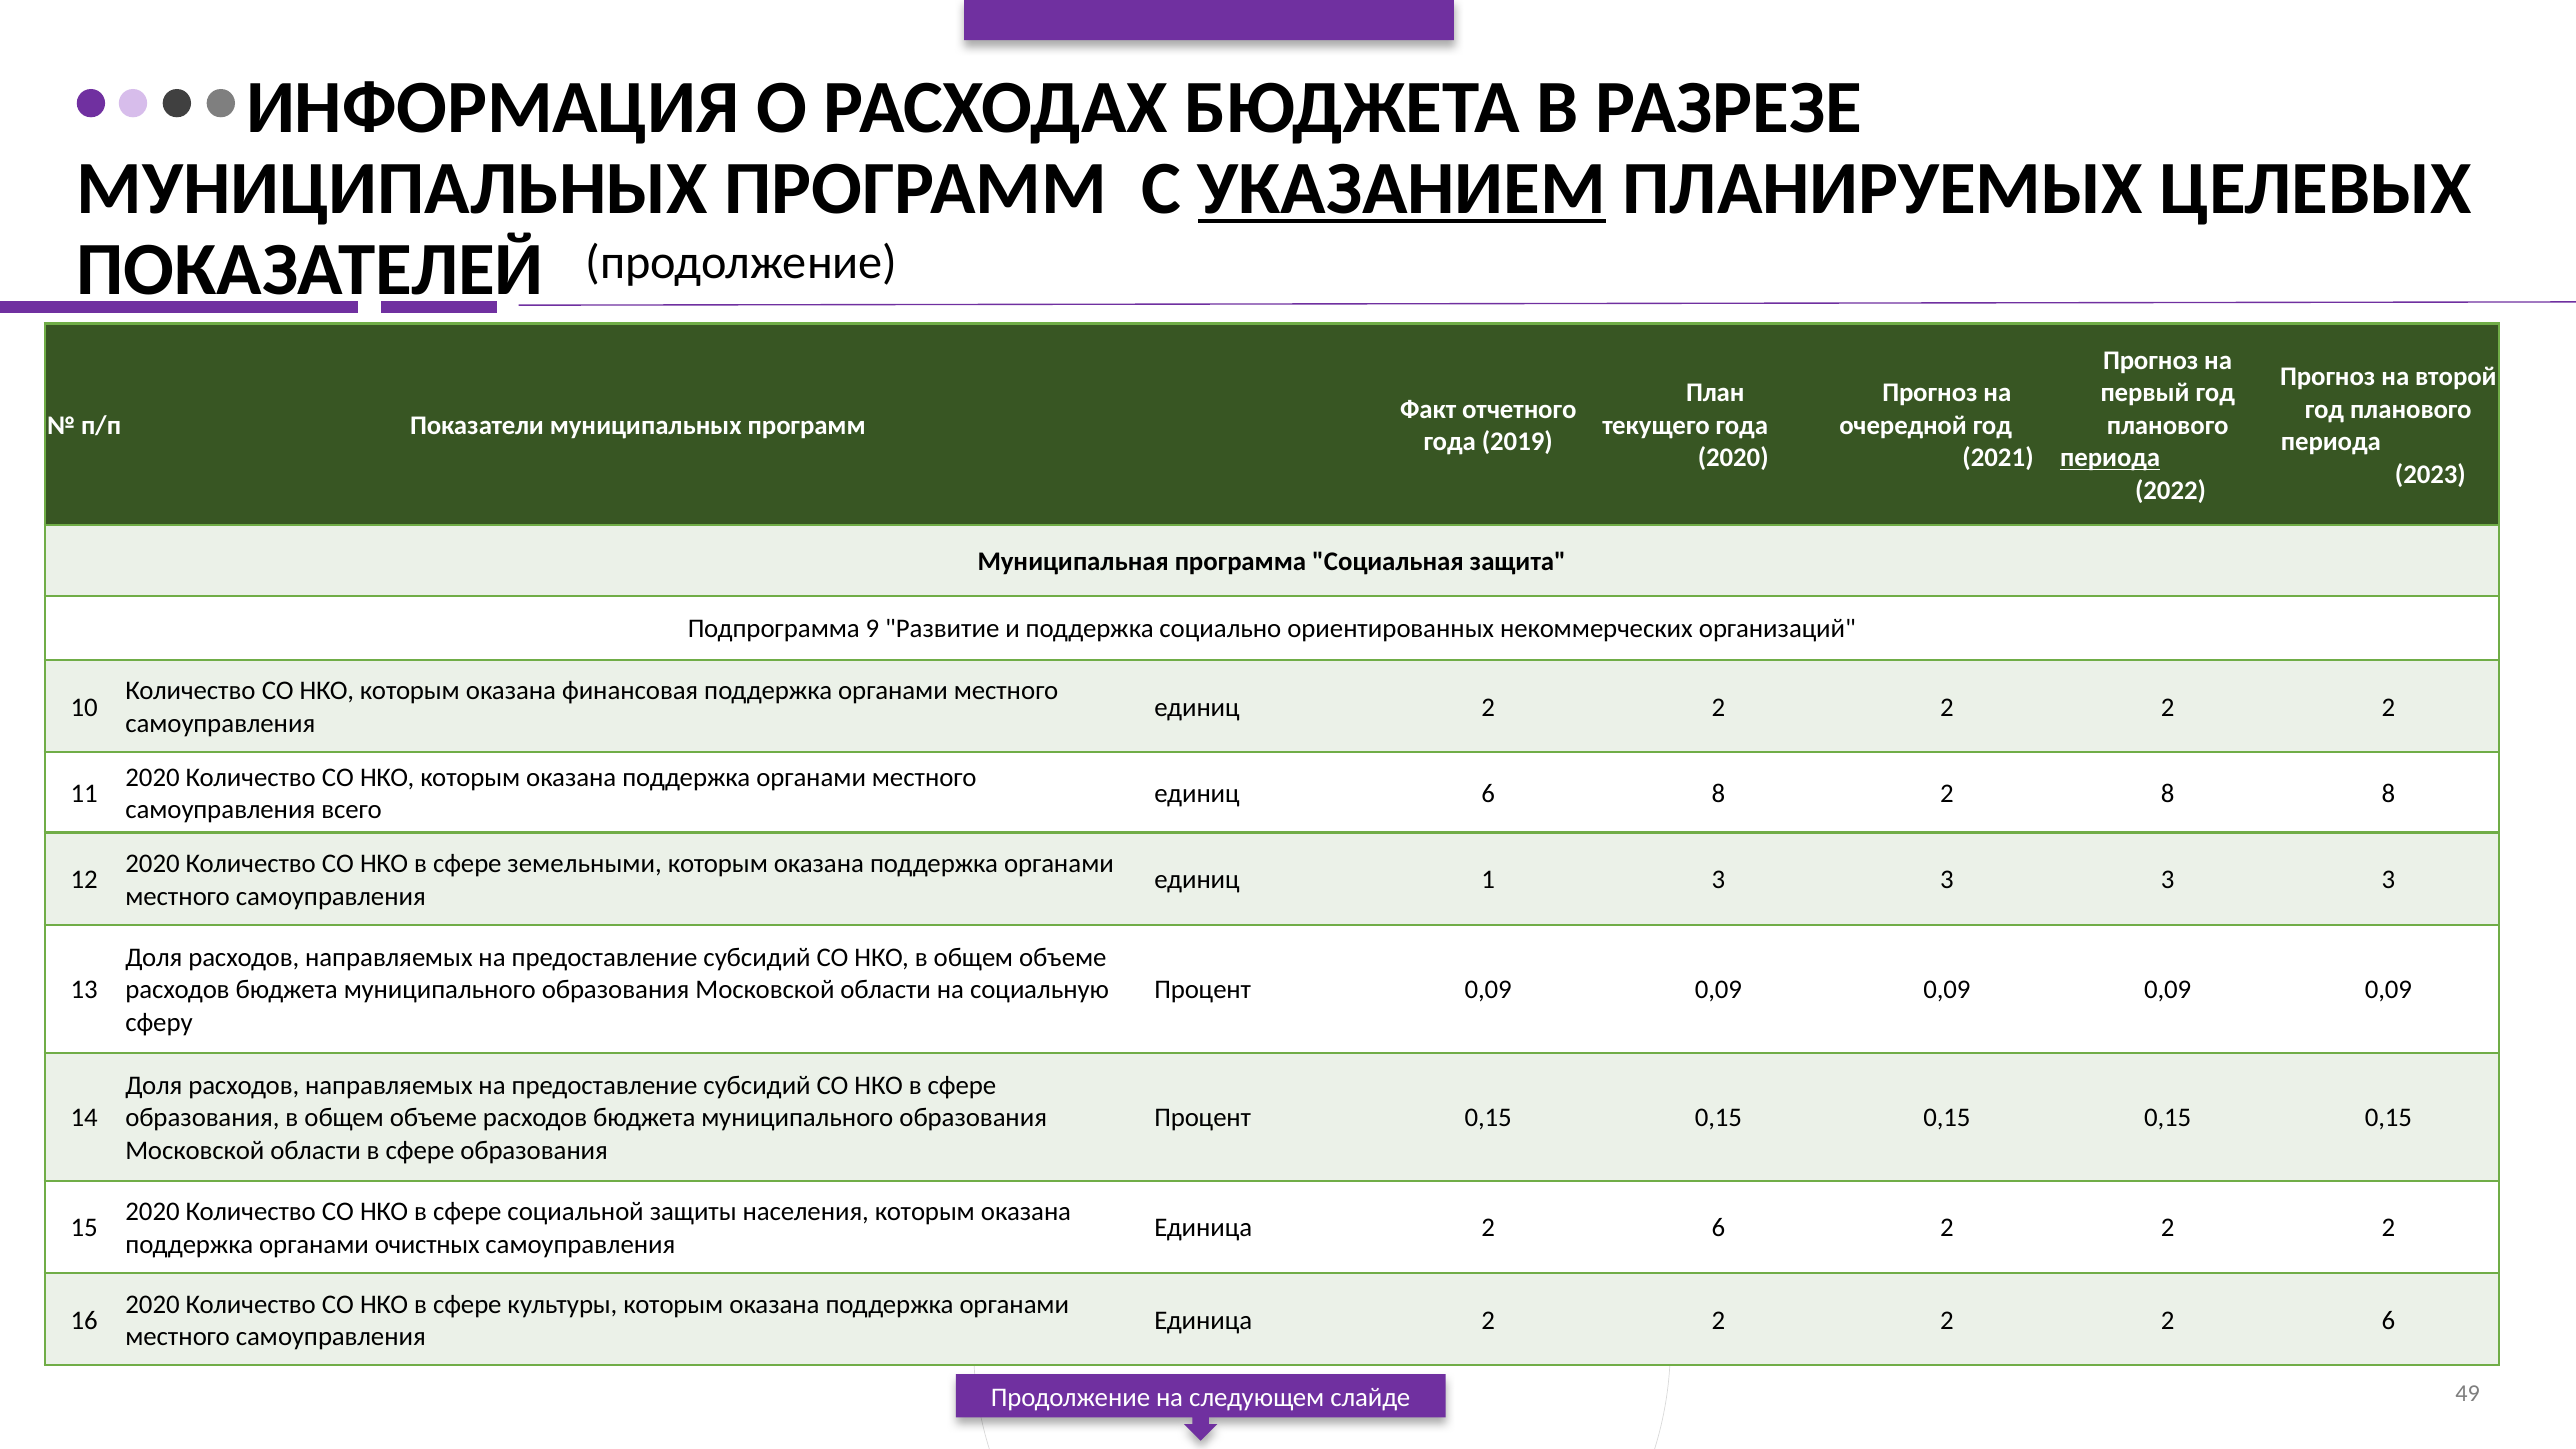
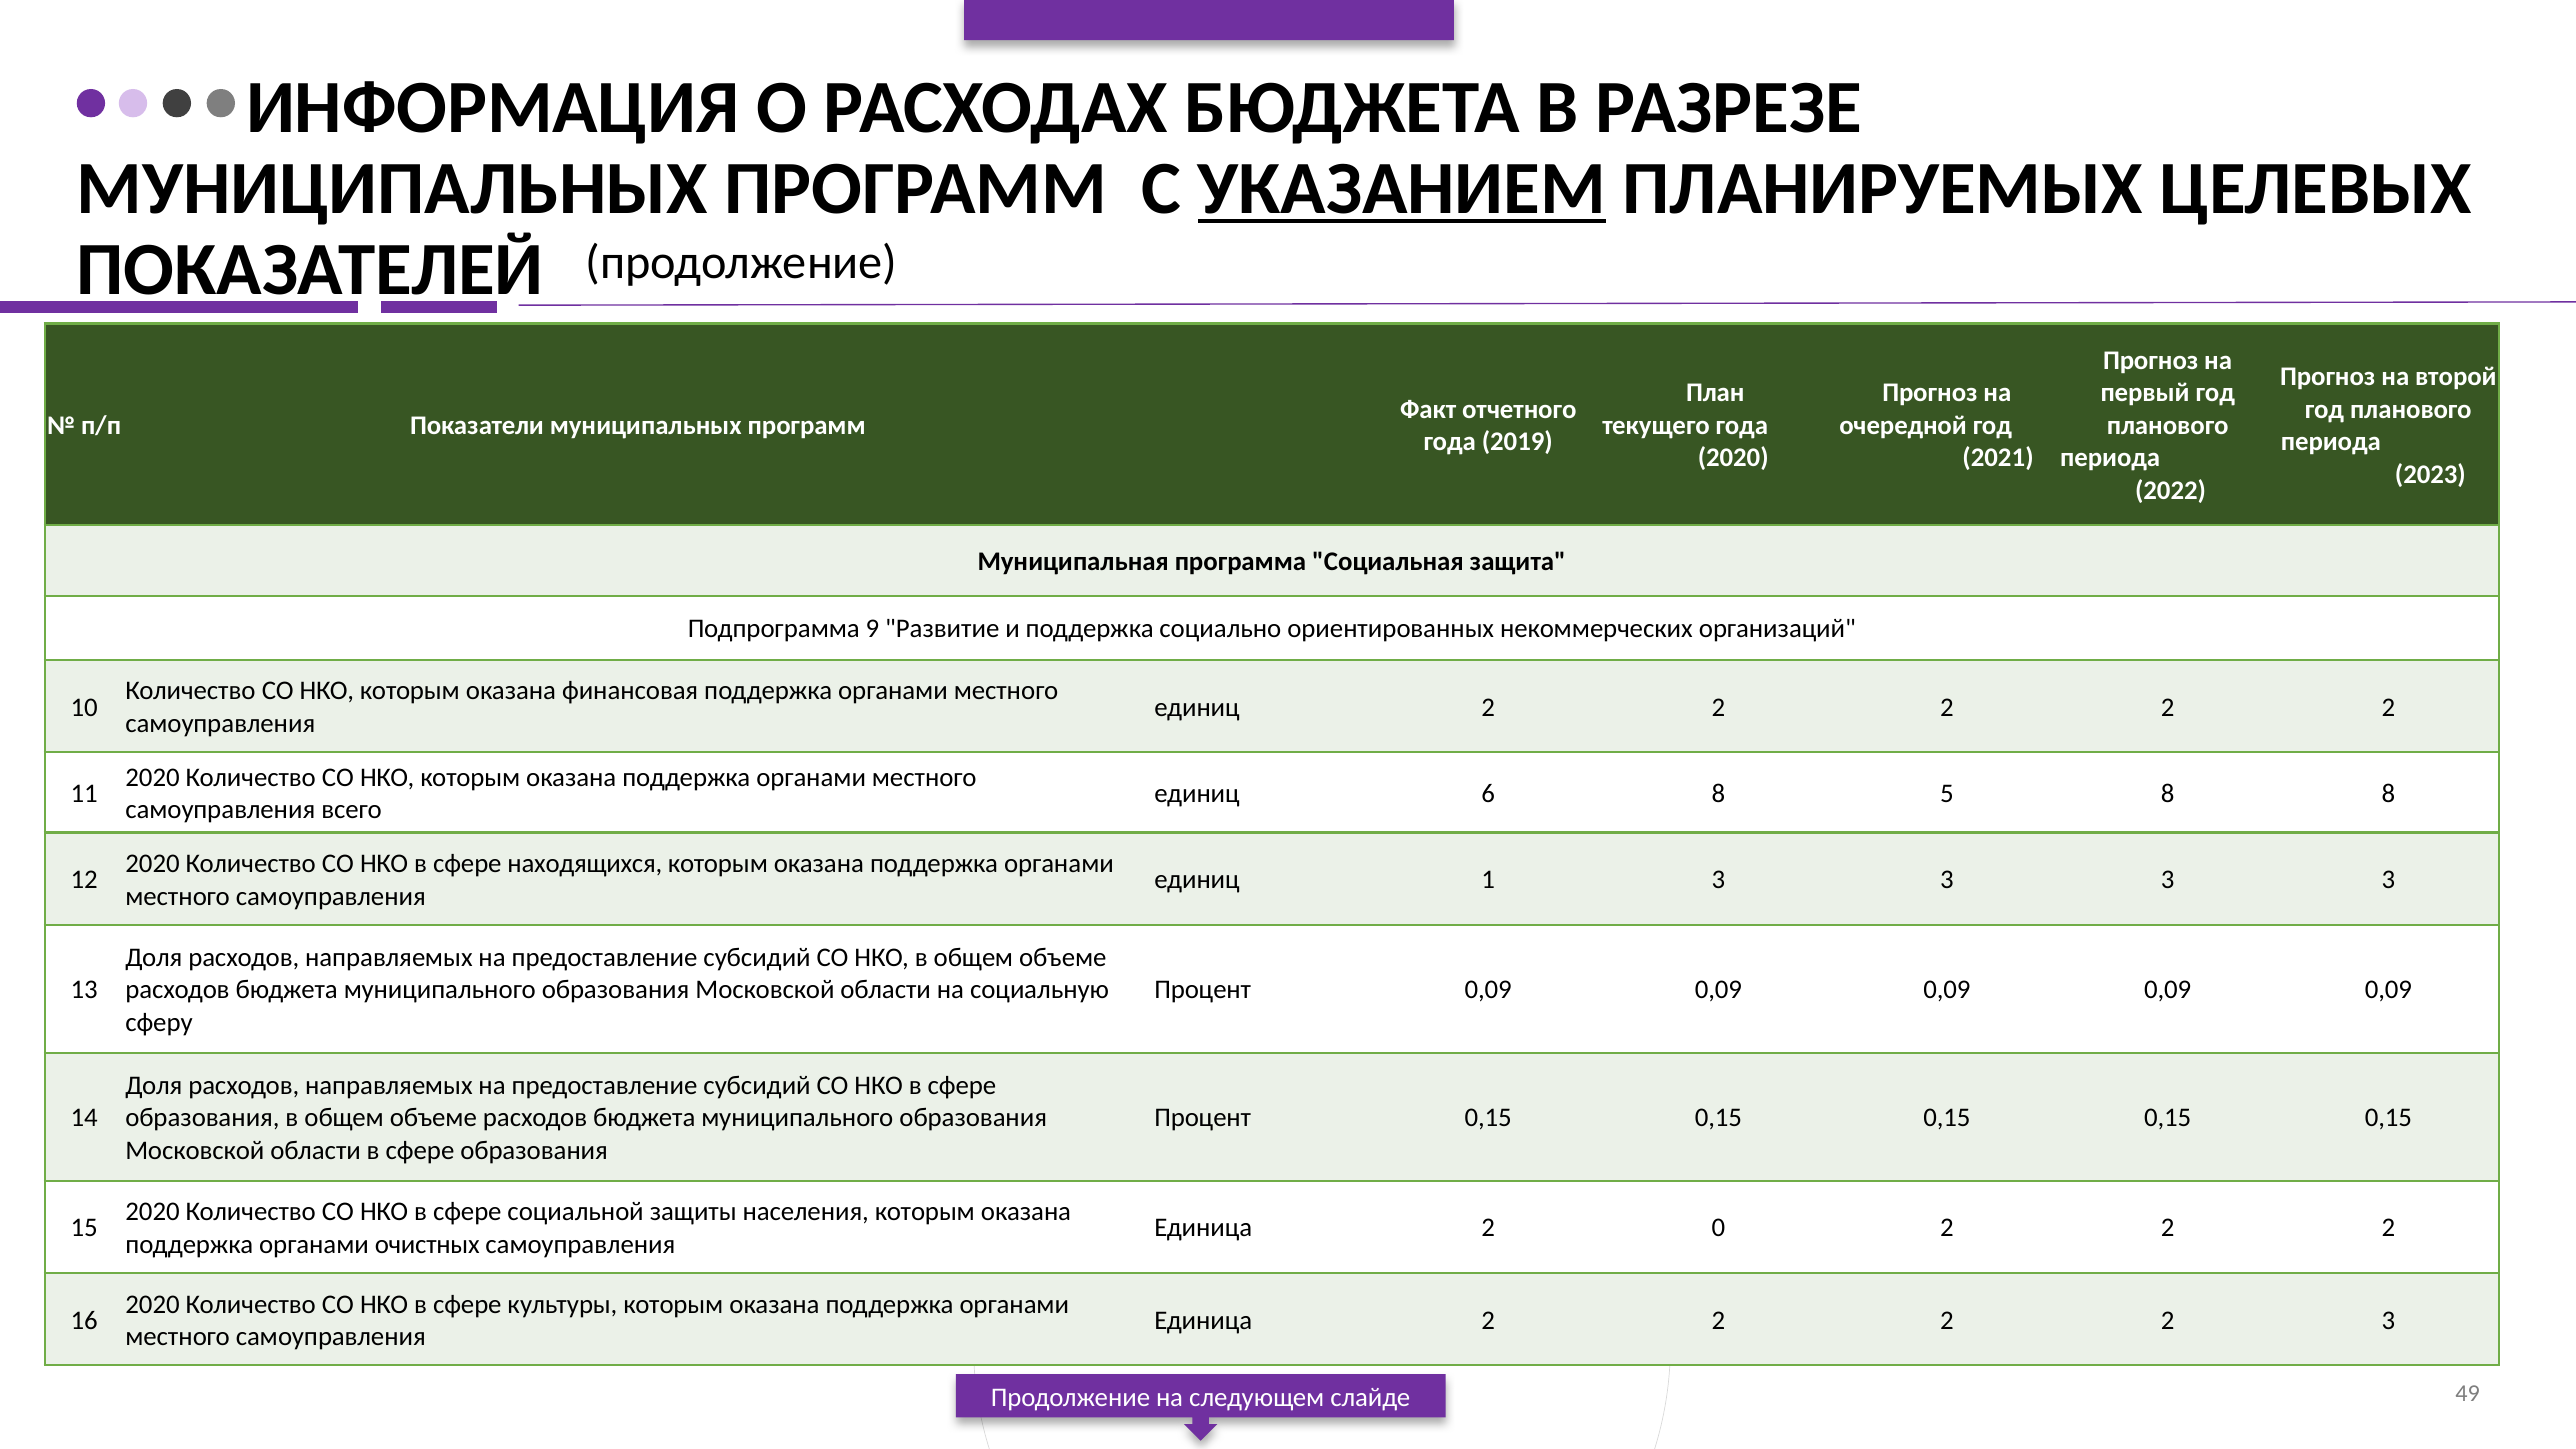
периода underline: present -> none (2110, 458)
8 2: 2 -> 5 (1947, 794)
земельными: земельными -> находящихся (585, 864)
Единица 2 6: 6 -> 0 (1718, 1228)
2 2 6: 6 -> 3 (2388, 1320)
